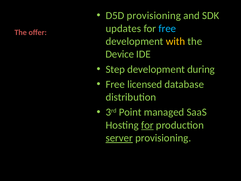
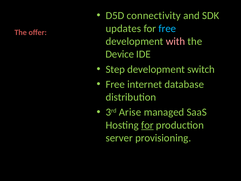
D5D provisioning: provisioning -> connectivity (154, 16)
with colour: yellow -> pink (175, 41)
during: during -> switch (201, 69)
licensed: licensed -> internet (145, 84)
Point: Point -> Arise (130, 112)
server underline: present -> none (119, 138)
